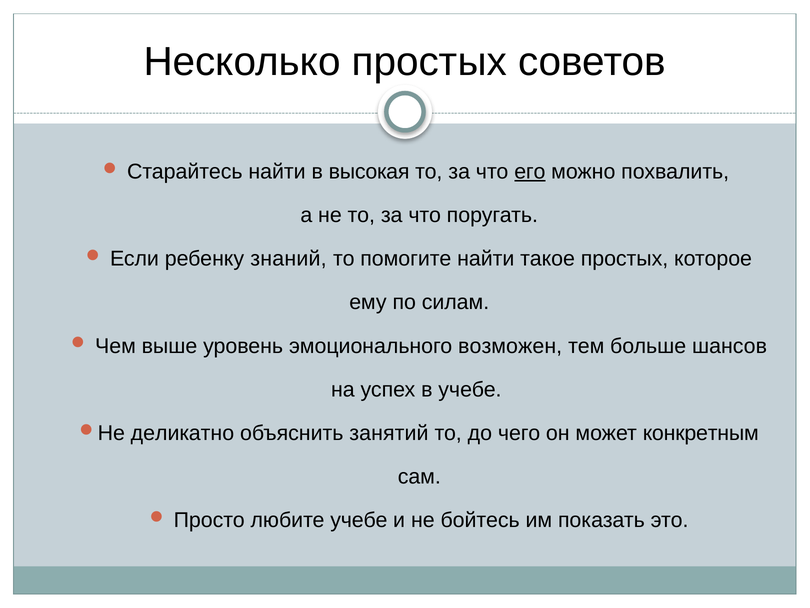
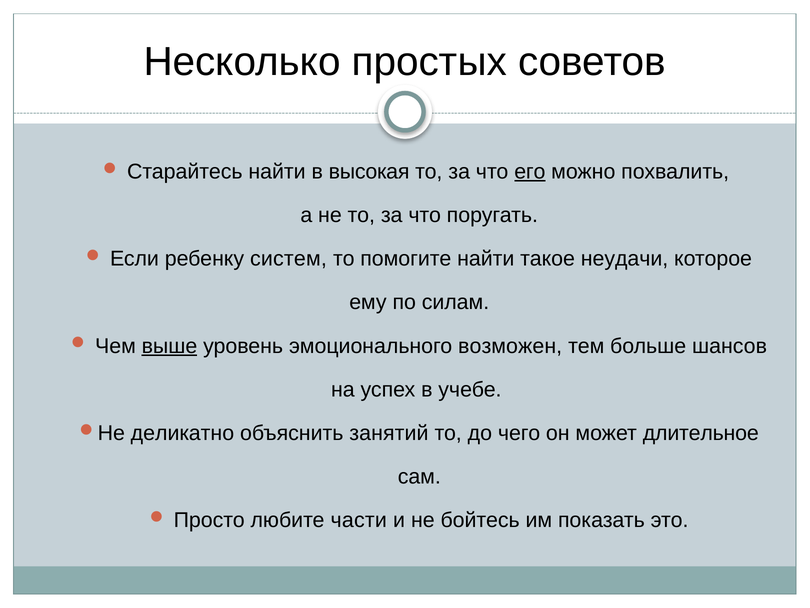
знаний: знаний -> систем (288, 259)
такое простых: простых -> неудачи (624, 259)
выше underline: none -> present (169, 346)
конкретным: конкретным -> длительное (701, 433)
любите учебе: учебе -> части (359, 520)
